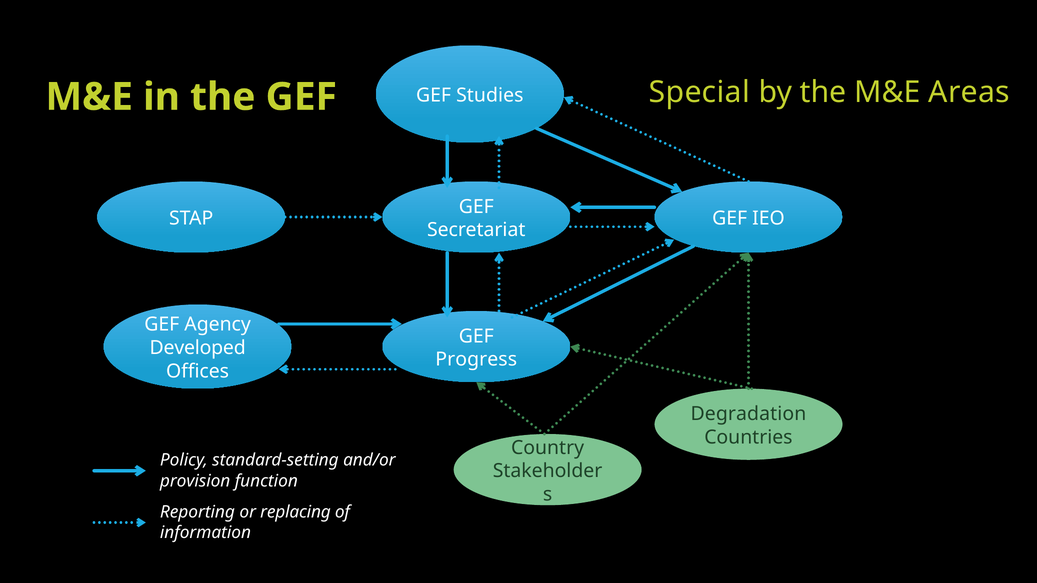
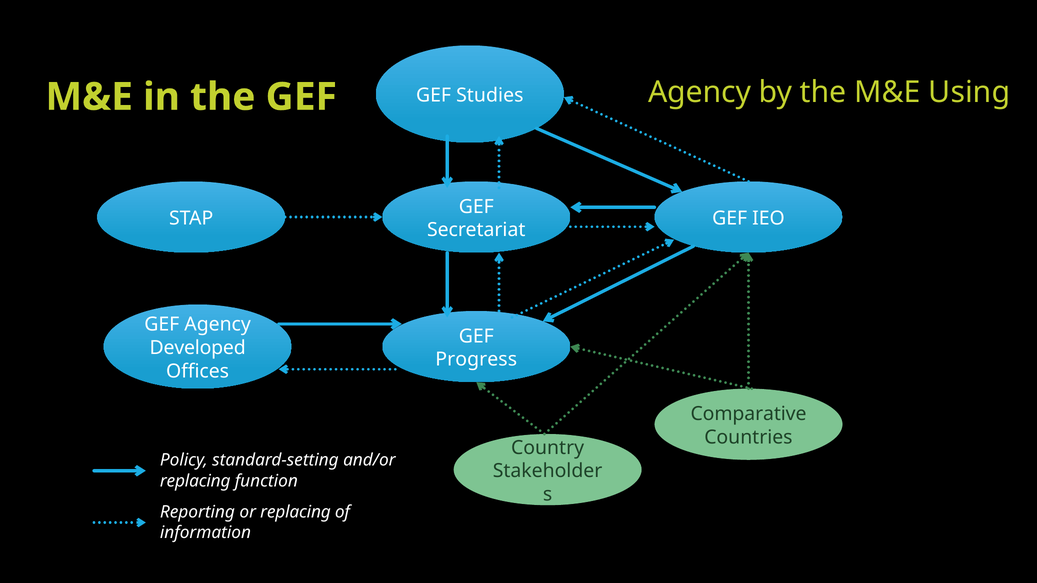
the GEF Special: Special -> Agency (700, 92)
Areas: Areas -> Using (969, 92)
Degradation: Degradation -> Comparative (749, 414)
provision: provision -> replacing (195, 481)
